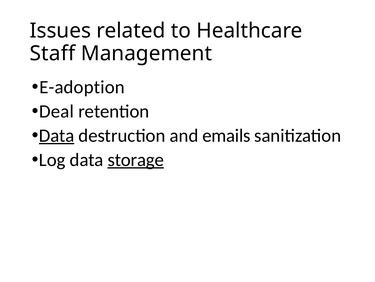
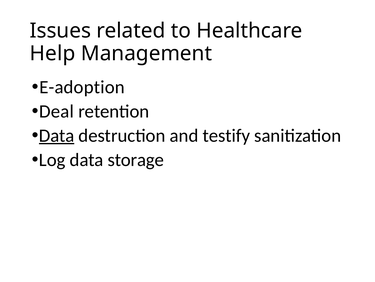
Staff: Staff -> Help (52, 53)
emails: emails -> testify (226, 135)
storage underline: present -> none (136, 159)
